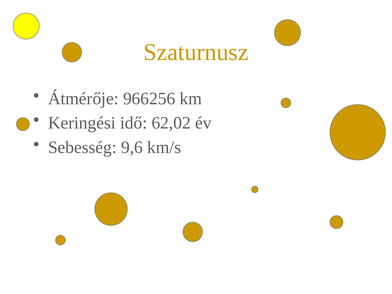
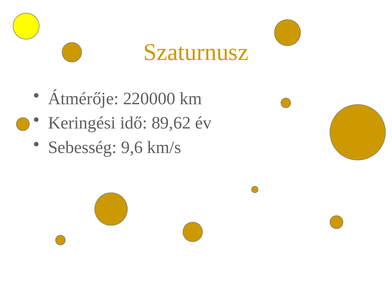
966256: 966256 -> 220000 (149, 99)
62,02: 62,02 -> 89,62 (171, 123)
